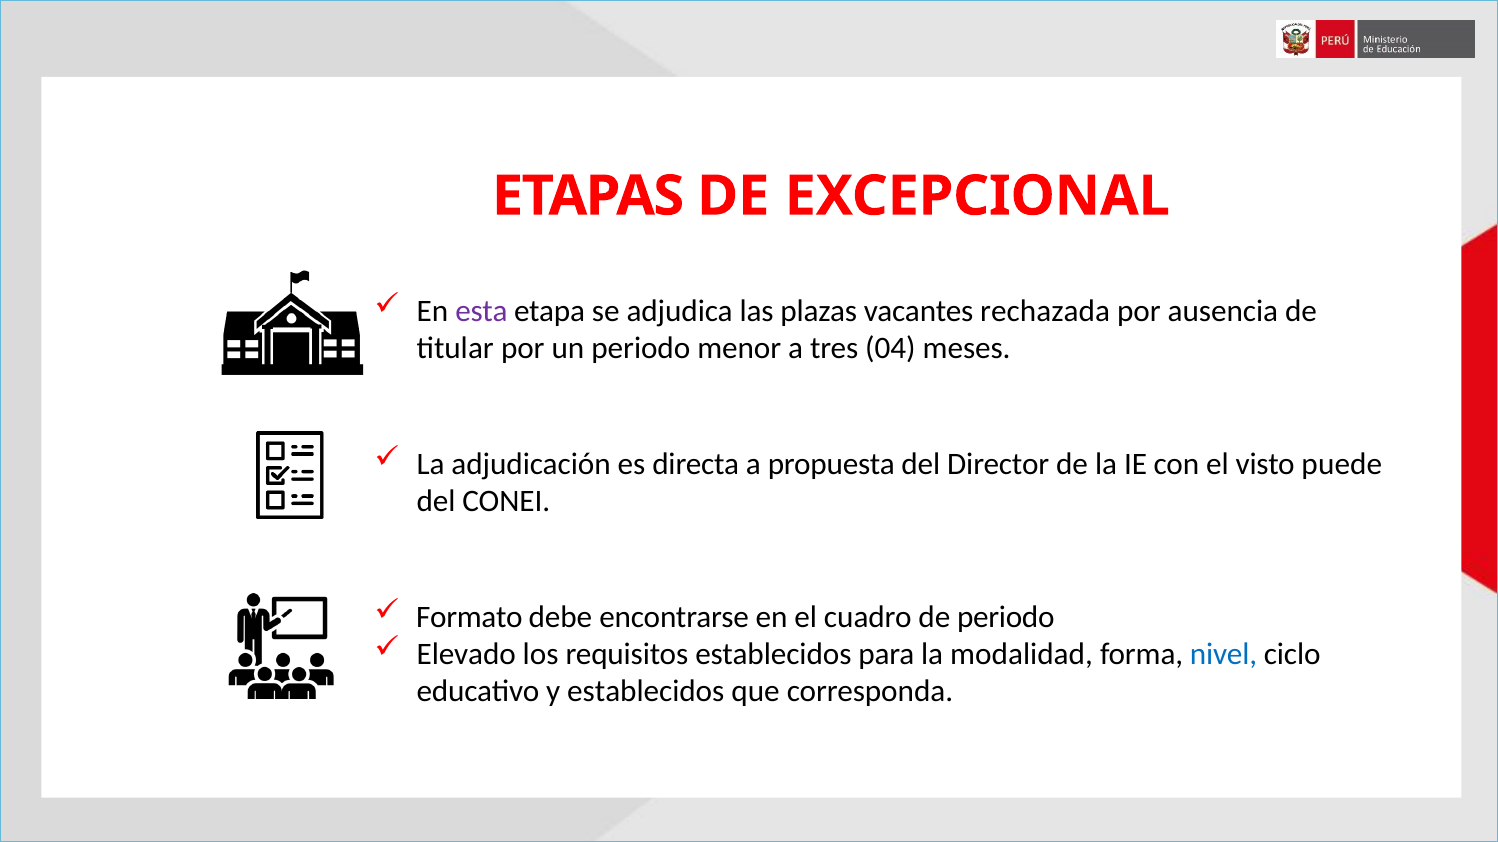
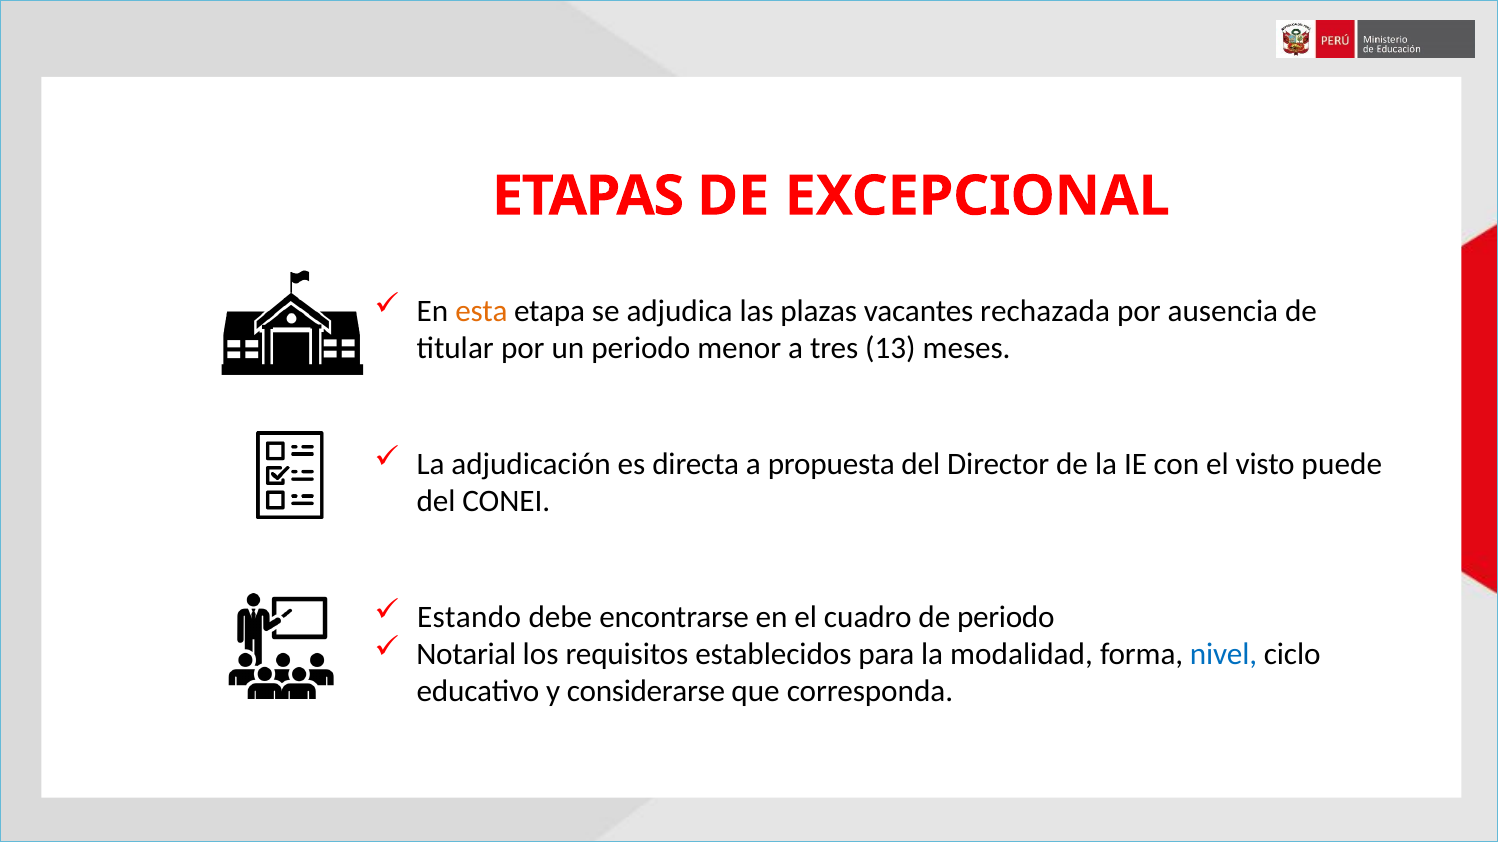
esta colour: purple -> orange (481, 311)
04: 04 -> 13 (890, 349)
Formato: Formato -> Estando (469, 617)
Elevado: Elevado -> Notarial (466, 655)
y establecidos: establecidos -> considerarse (646, 692)
